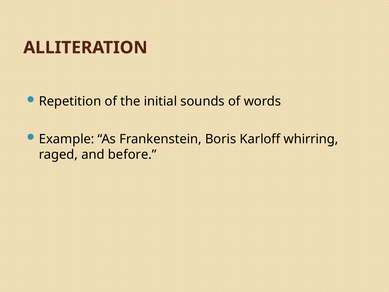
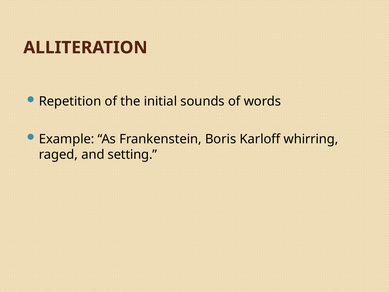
before: before -> setting (132, 155)
